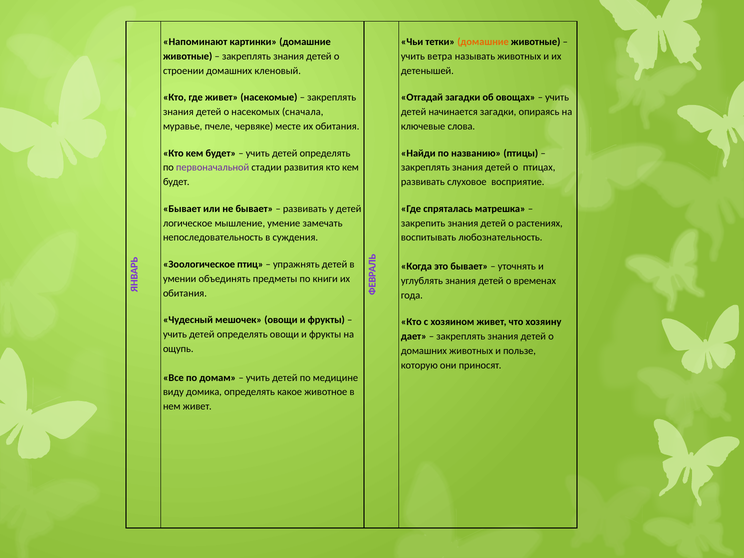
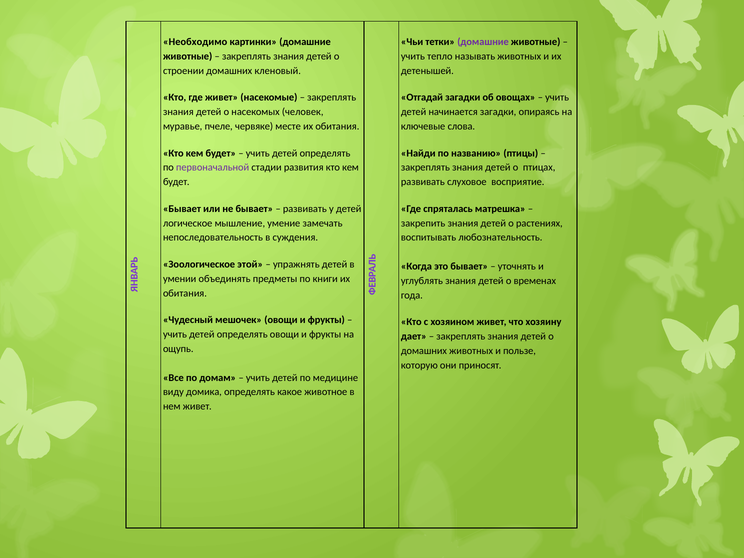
Напоминают: Напоминают -> Необходимо (195, 42)
домашние colour: orange -> purple (483, 42)
ветра: ветра -> тепло (440, 56)
сначала: сначала -> человек (303, 112)
птиц: птиц -> этой (250, 264)
